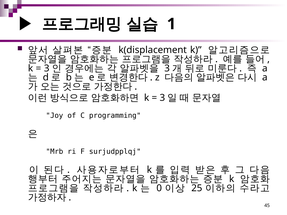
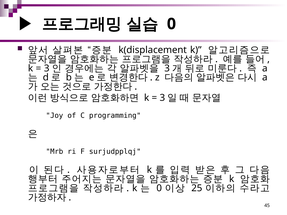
1: 1 -> 0 (171, 24)
